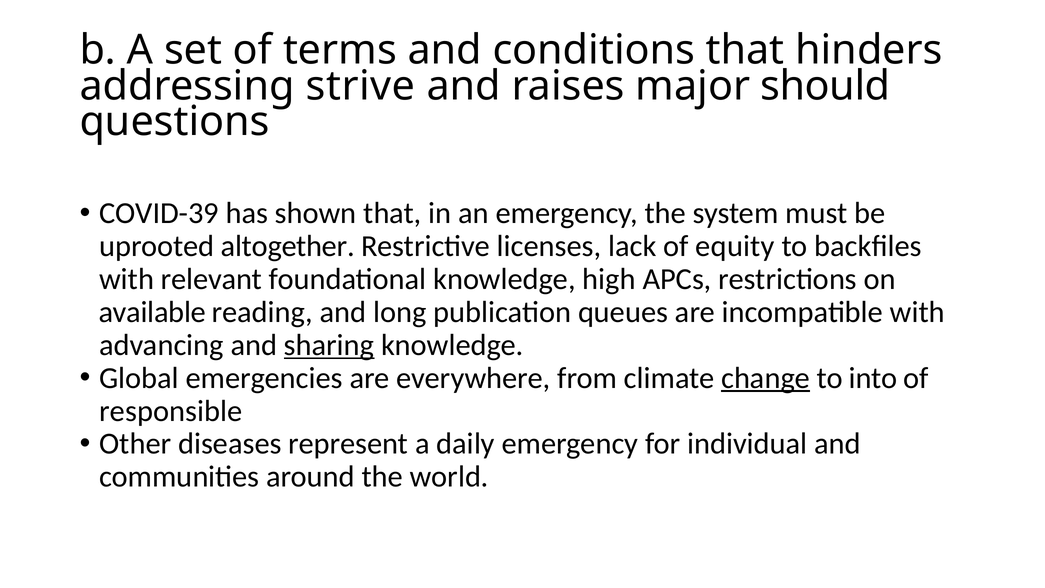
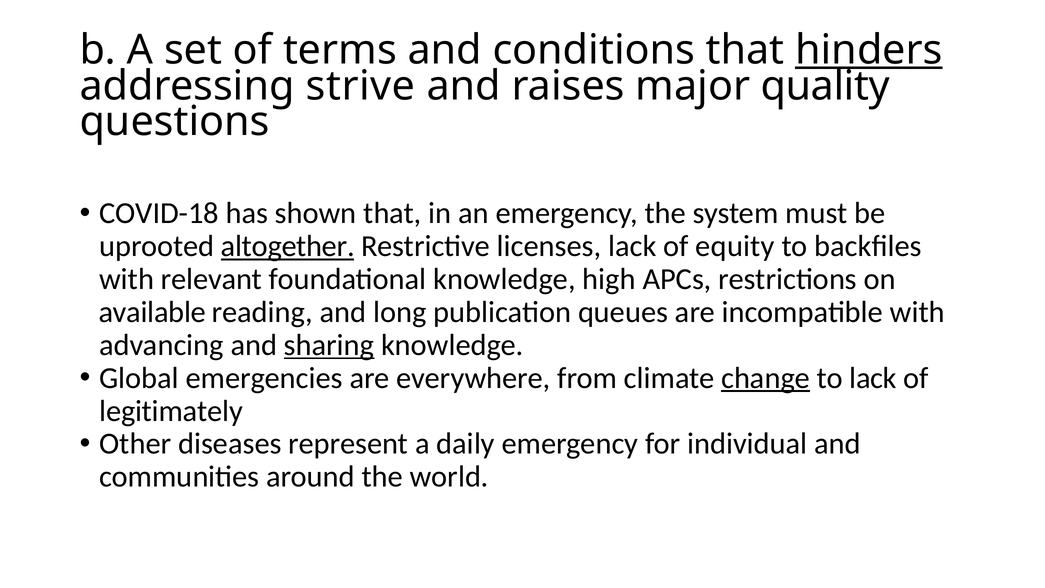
hinders underline: none -> present (869, 50)
should: should -> quality (825, 86)
COVID-39: COVID-39 -> COVID-18 (159, 213)
altogether underline: none -> present (288, 246)
to into: into -> lack (873, 378)
responsible: responsible -> legitimately (171, 411)
